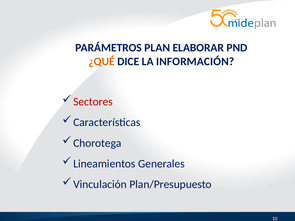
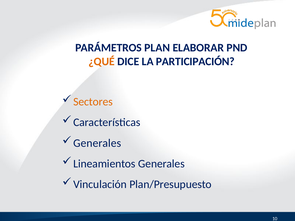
INFORMACIÓN: INFORMACIÓN -> PARTICIPACIÓN (195, 62)
Sectores colour: red -> orange (93, 102)
Chorotega: Chorotega -> Generales (97, 143)
